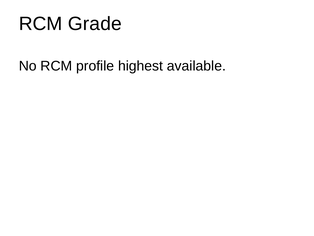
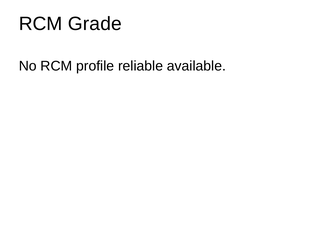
highest: highest -> reliable (141, 66)
